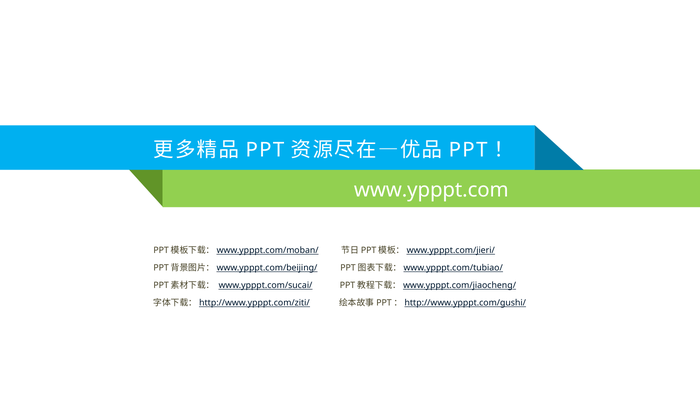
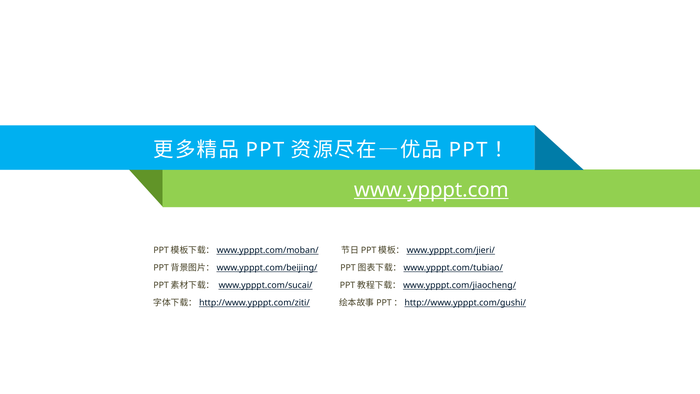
www.ypppt.com underline: none -> present (431, 190)
